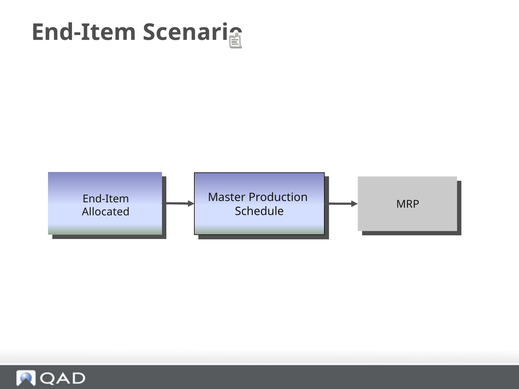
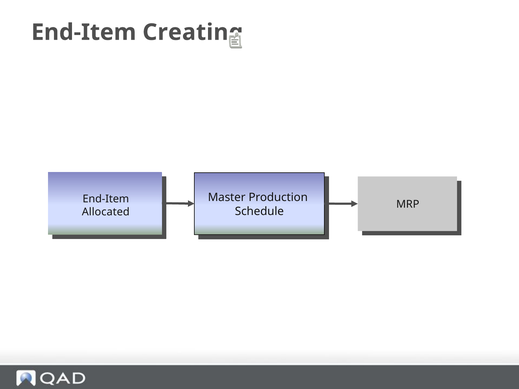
Scenario: Scenario -> Creating (193, 32)
